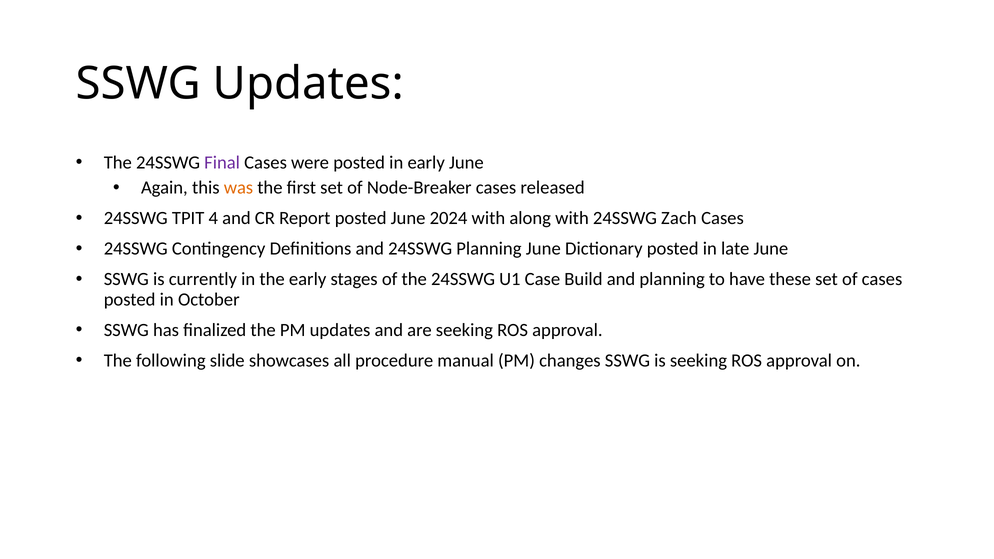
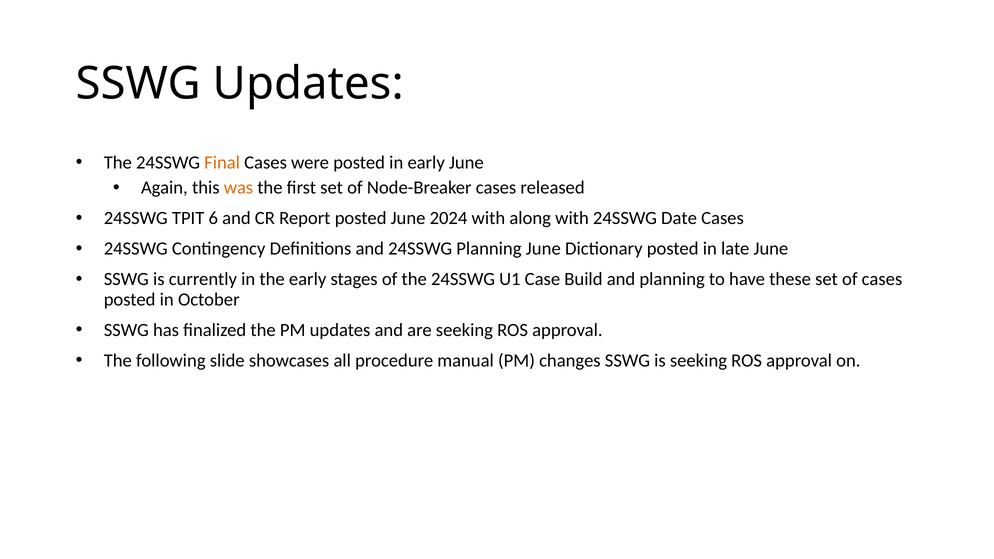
Final colour: purple -> orange (222, 163)
4: 4 -> 6 (213, 218)
Zach: Zach -> Date (679, 218)
